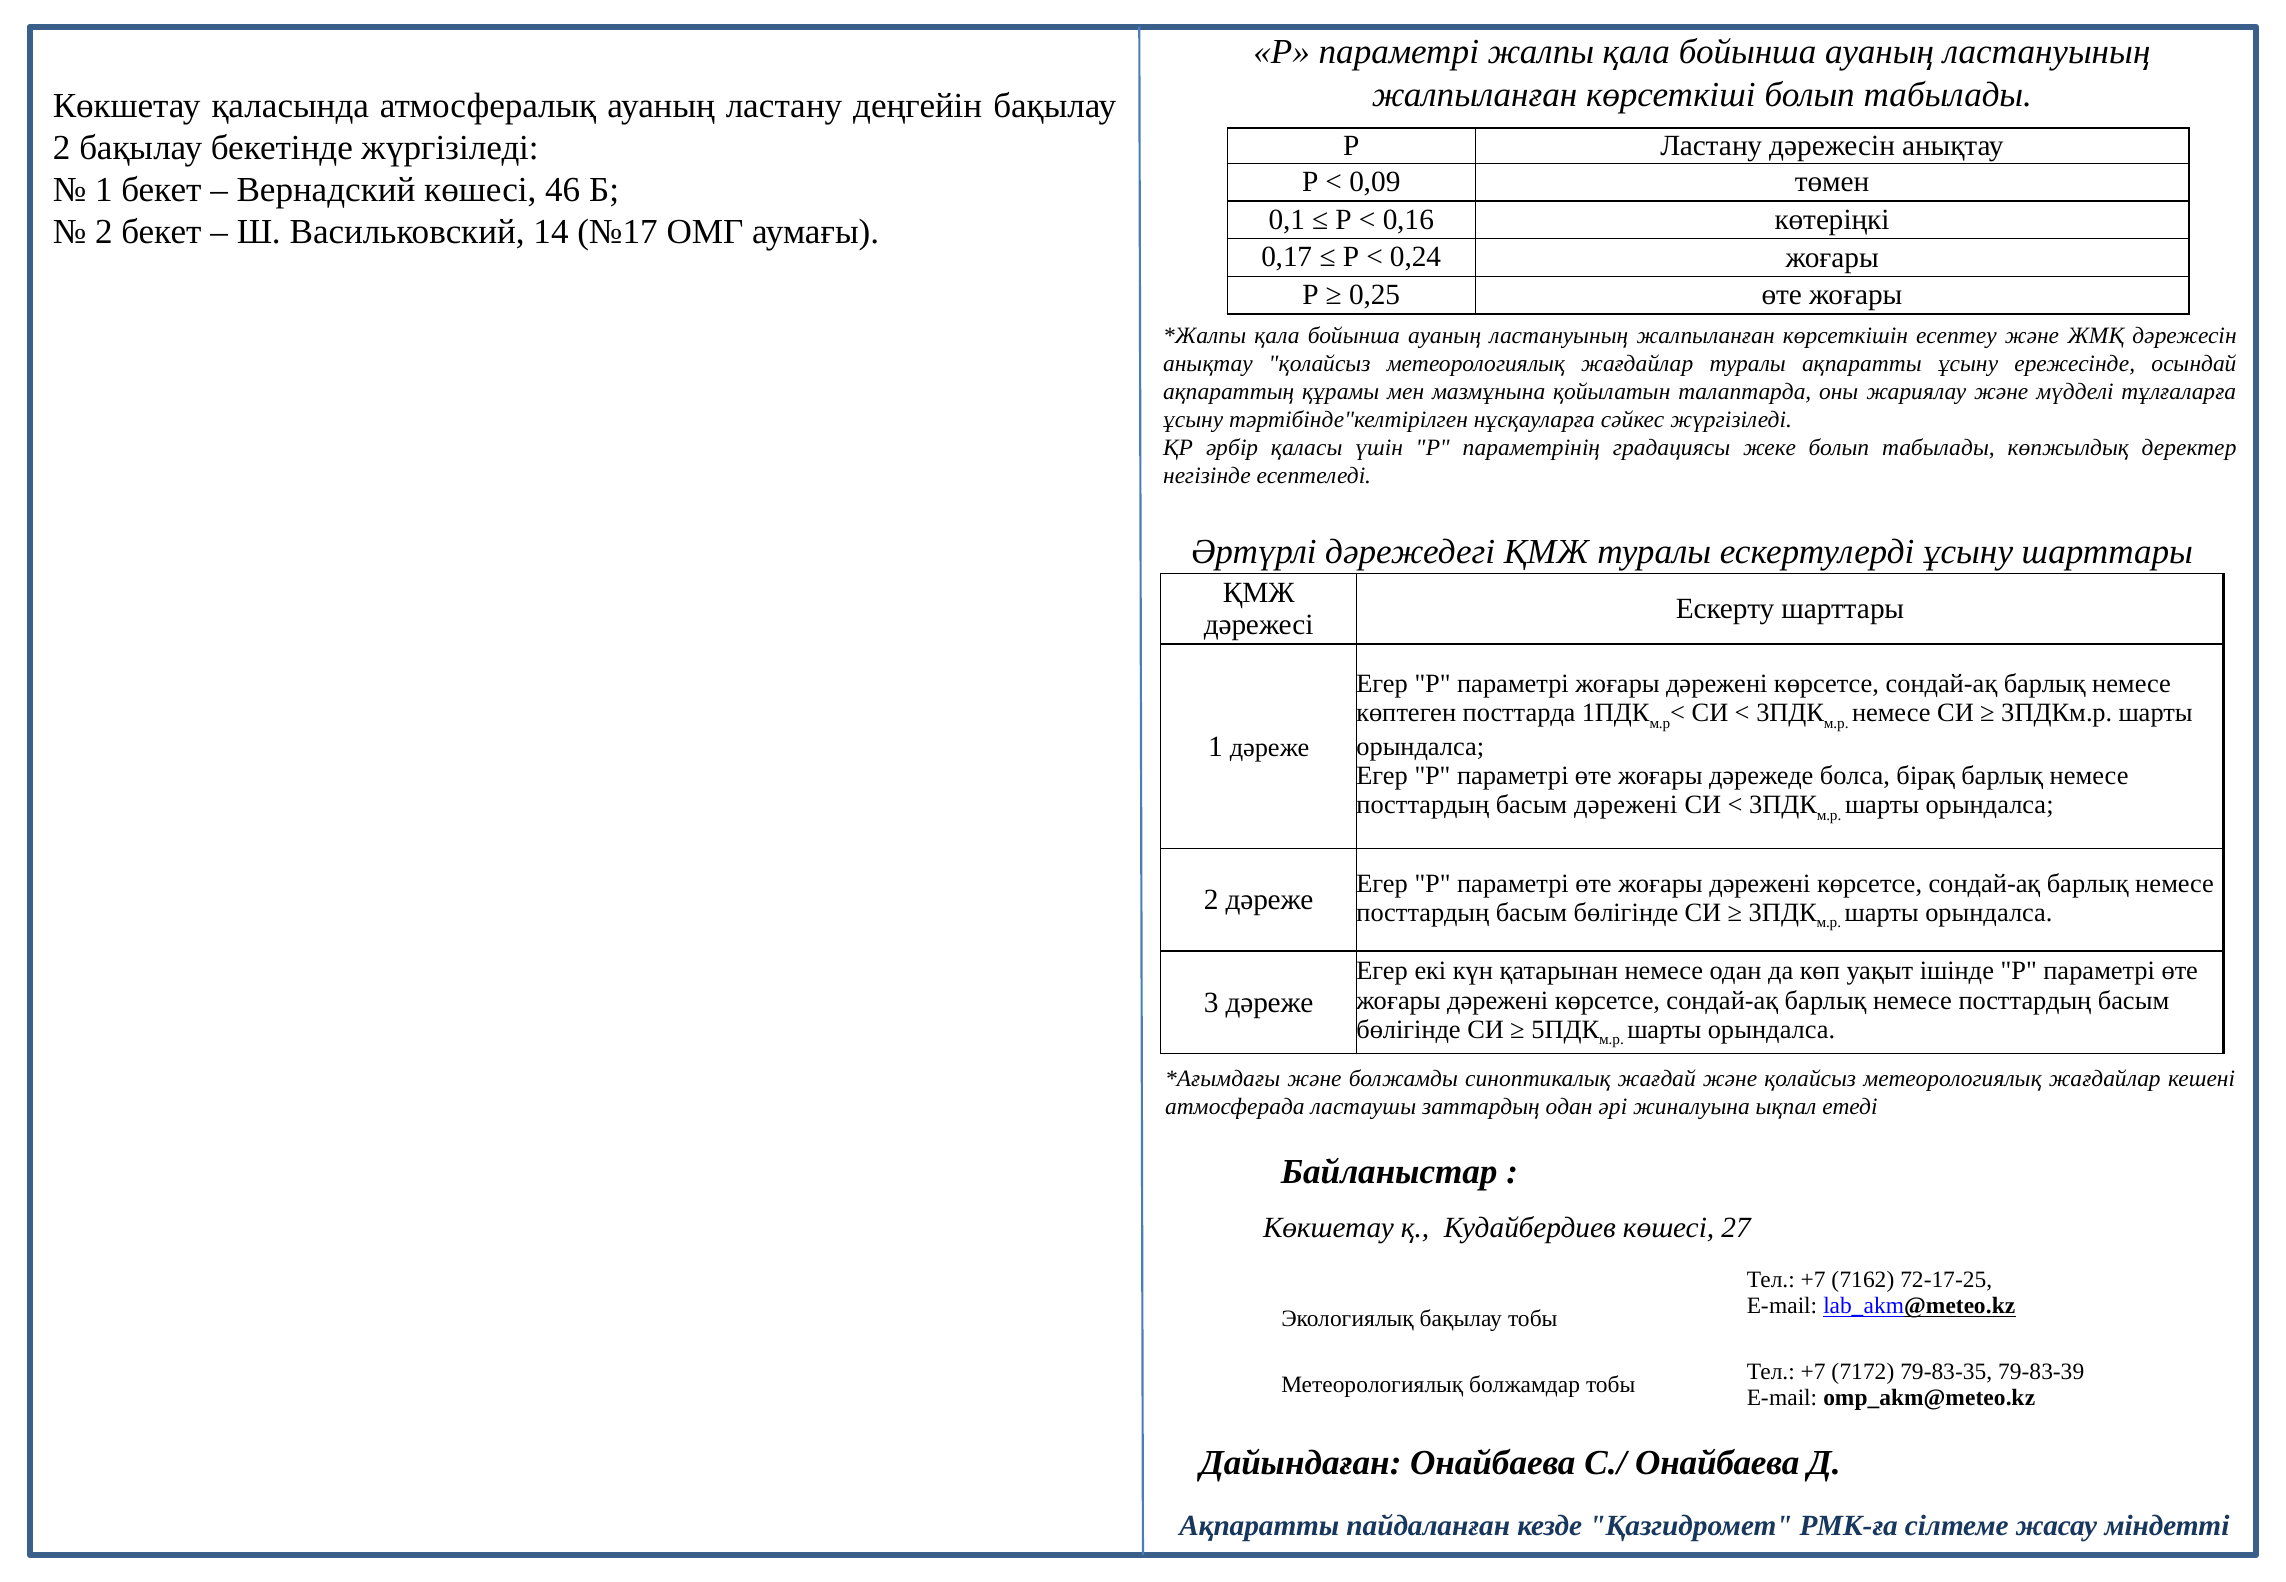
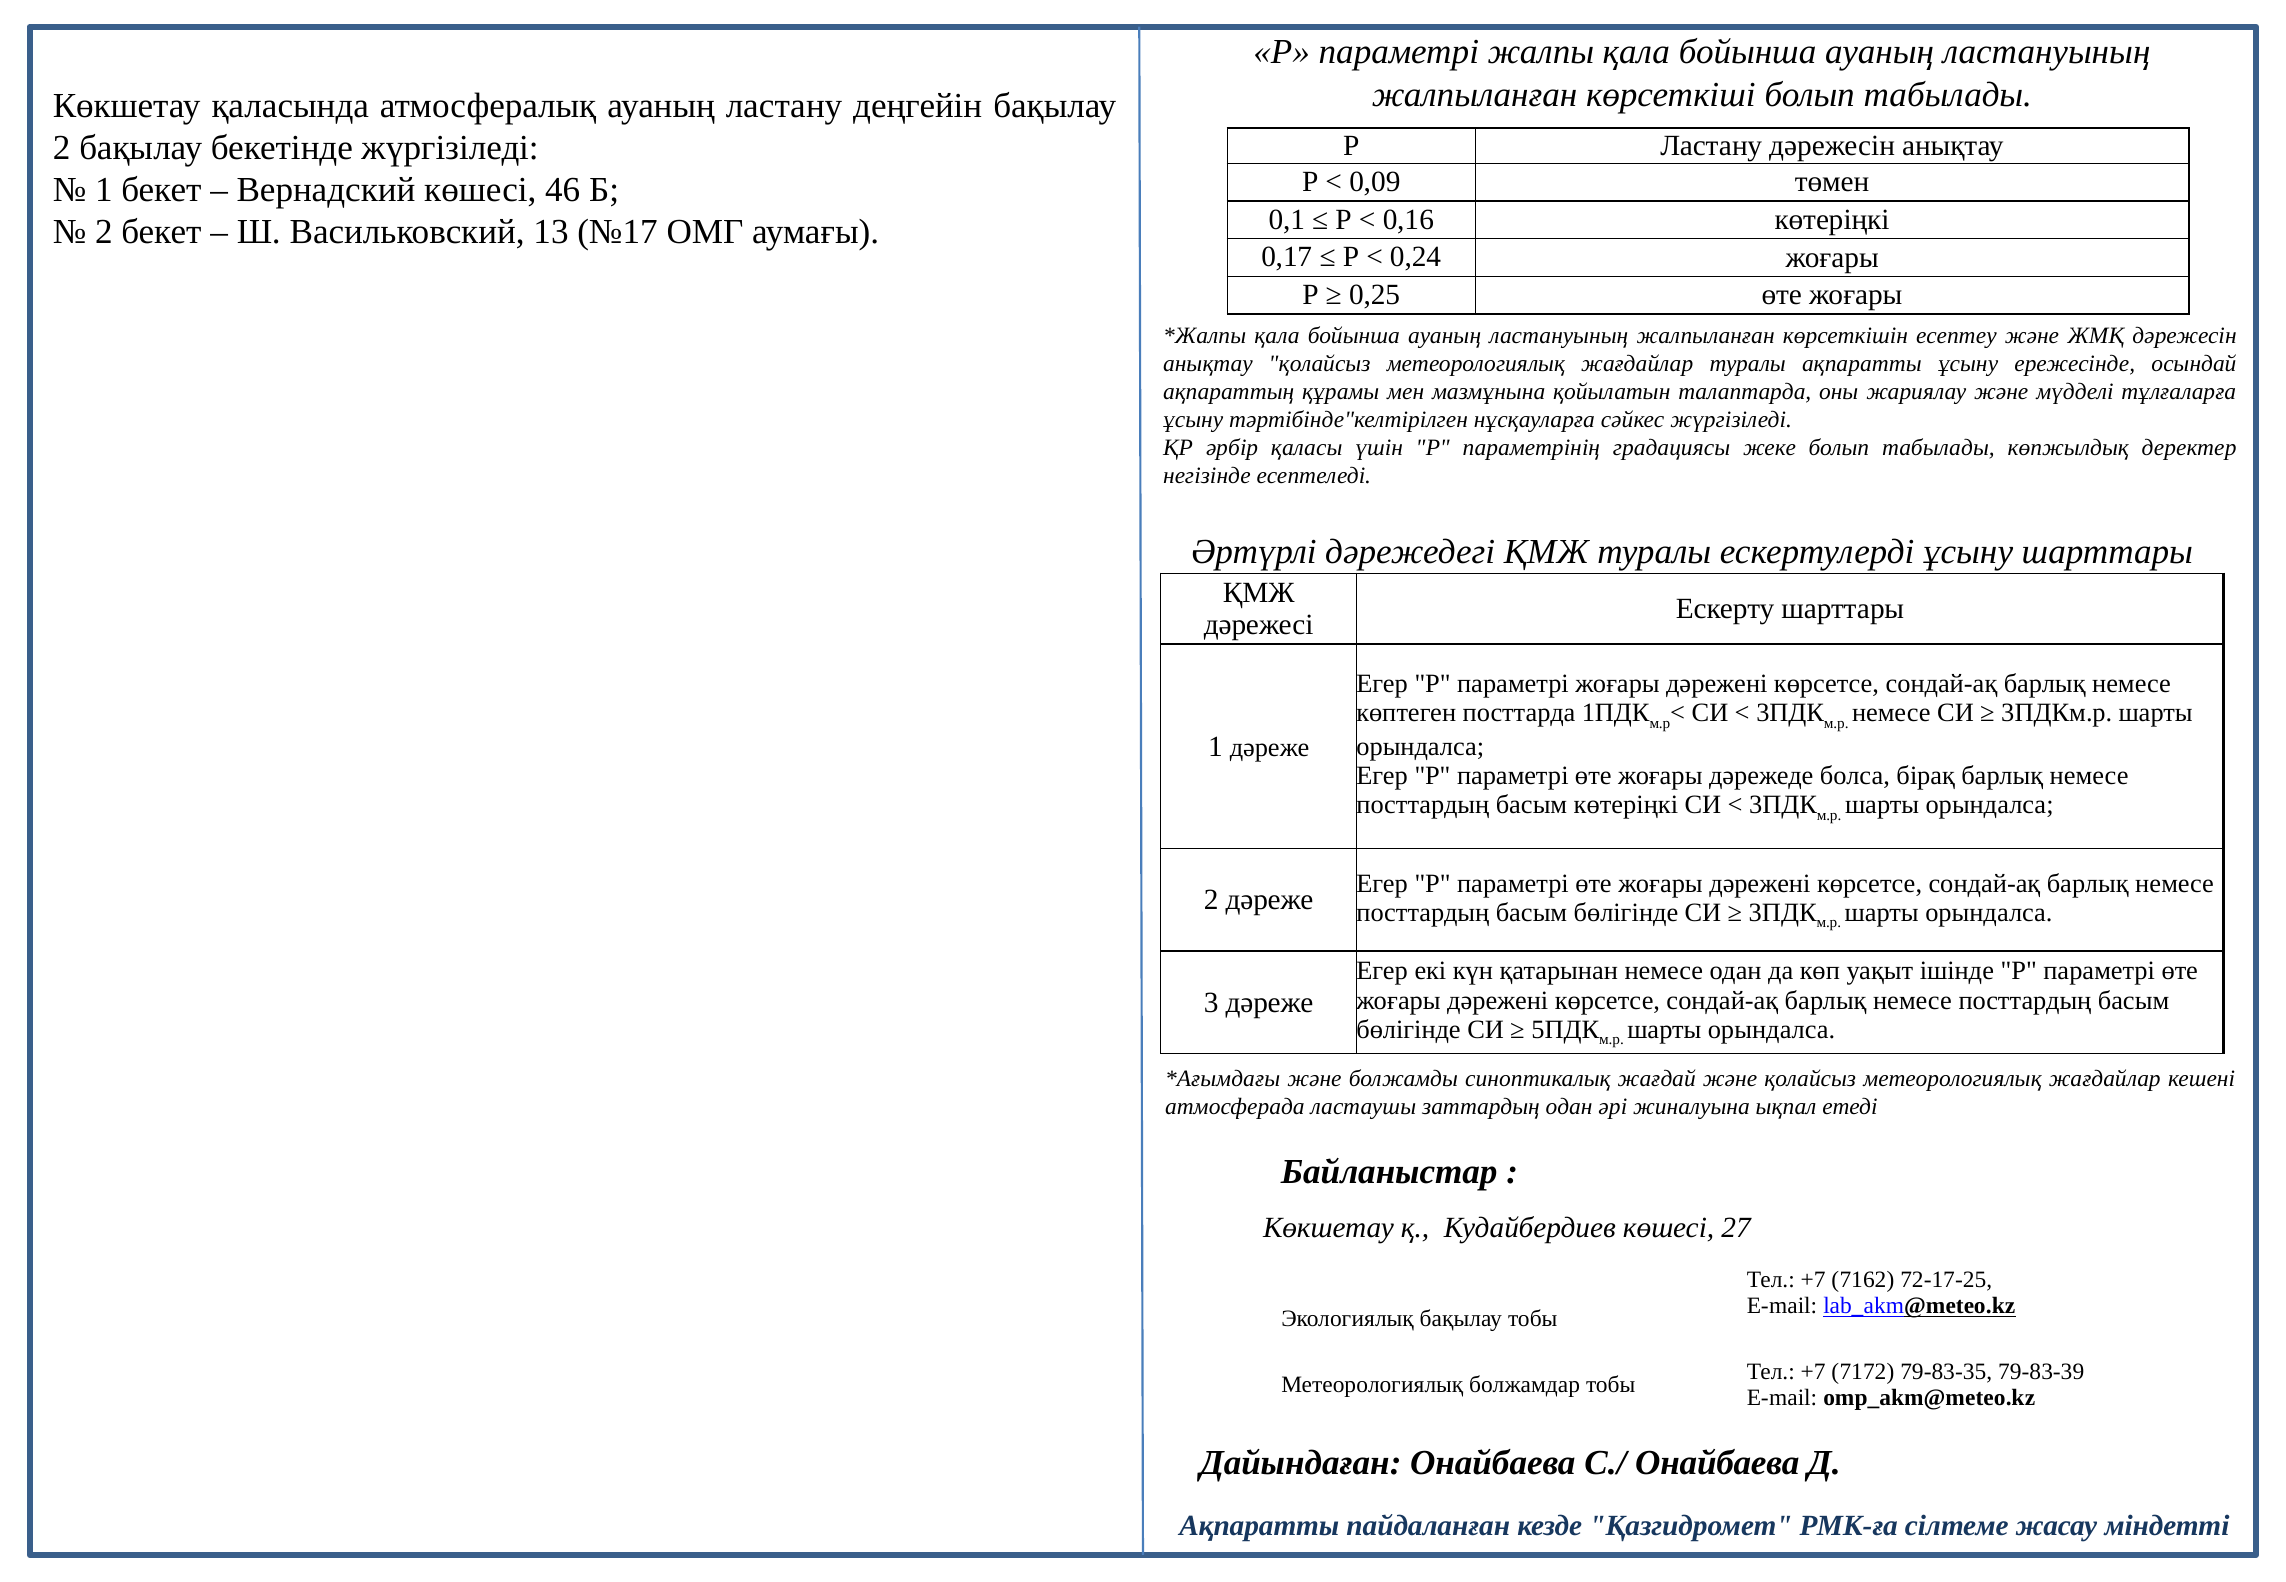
14: 14 -> 13 (551, 232)
басым дәрежені: дәрежені -> көтеріңкі (1626, 805)
